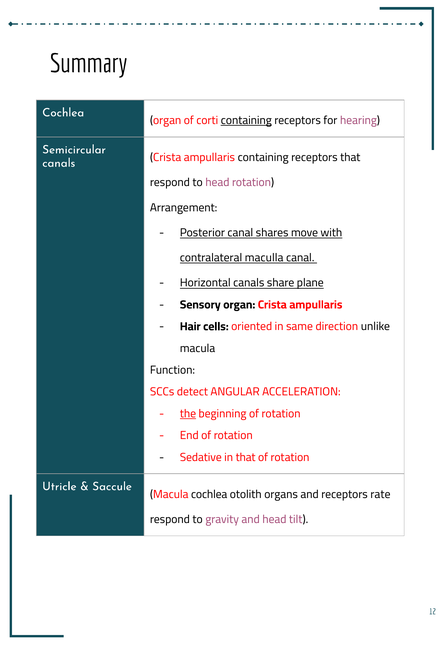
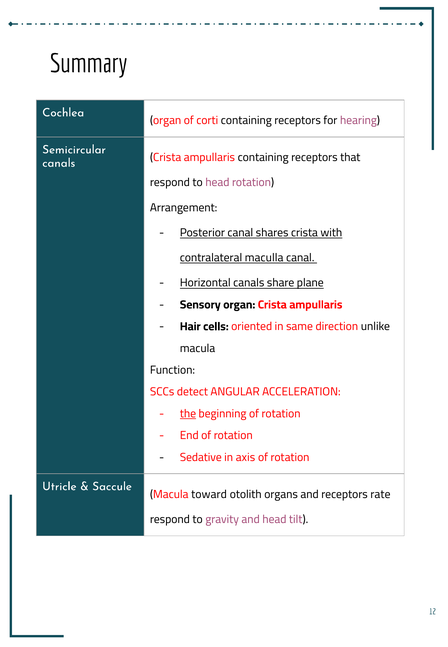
containing underline: present -> none (246, 120)
shares move: move -> crista (304, 233)
in that: that -> axis (246, 457)
Macula cochlea: cochlea -> toward (209, 494)
